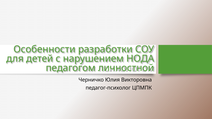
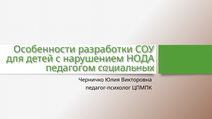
личностной: личностной -> социальных (126, 68)
